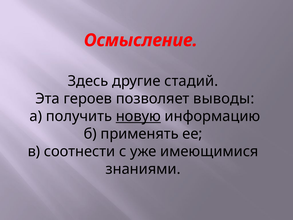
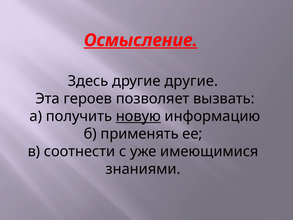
Осмысление underline: none -> present (141, 40)
другие стадий: стадий -> другие (191, 81)
выводы: выводы -> вызвать (224, 99)
